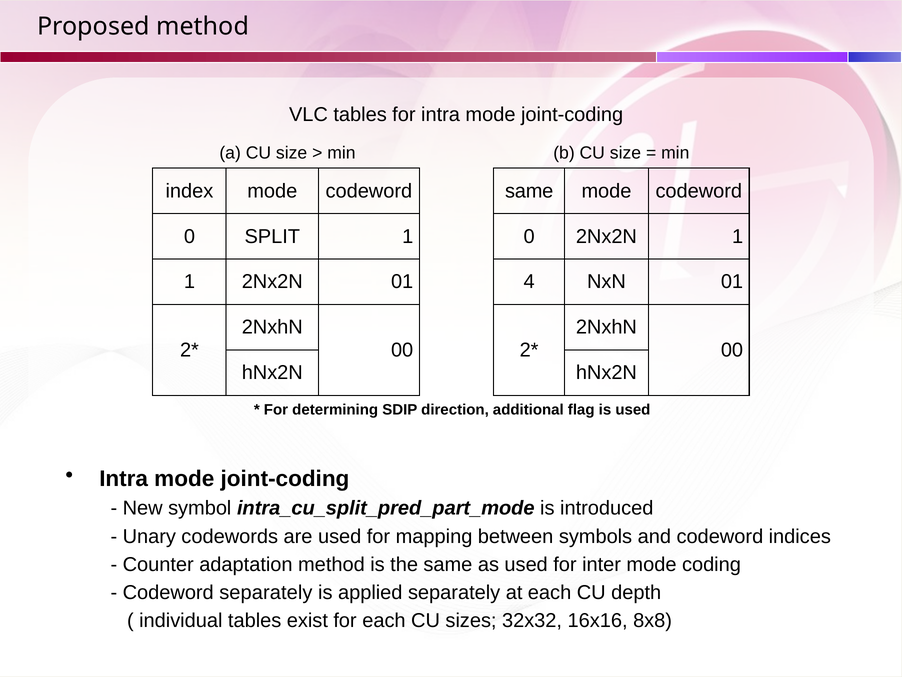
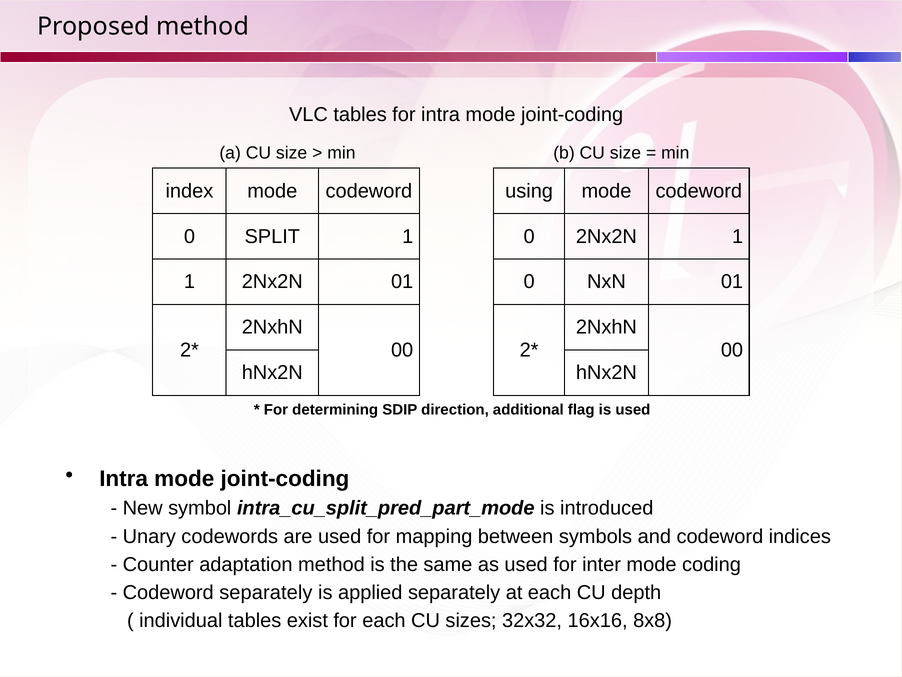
codeword same: same -> using (529, 191)
01 4: 4 -> 0 (529, 282)
